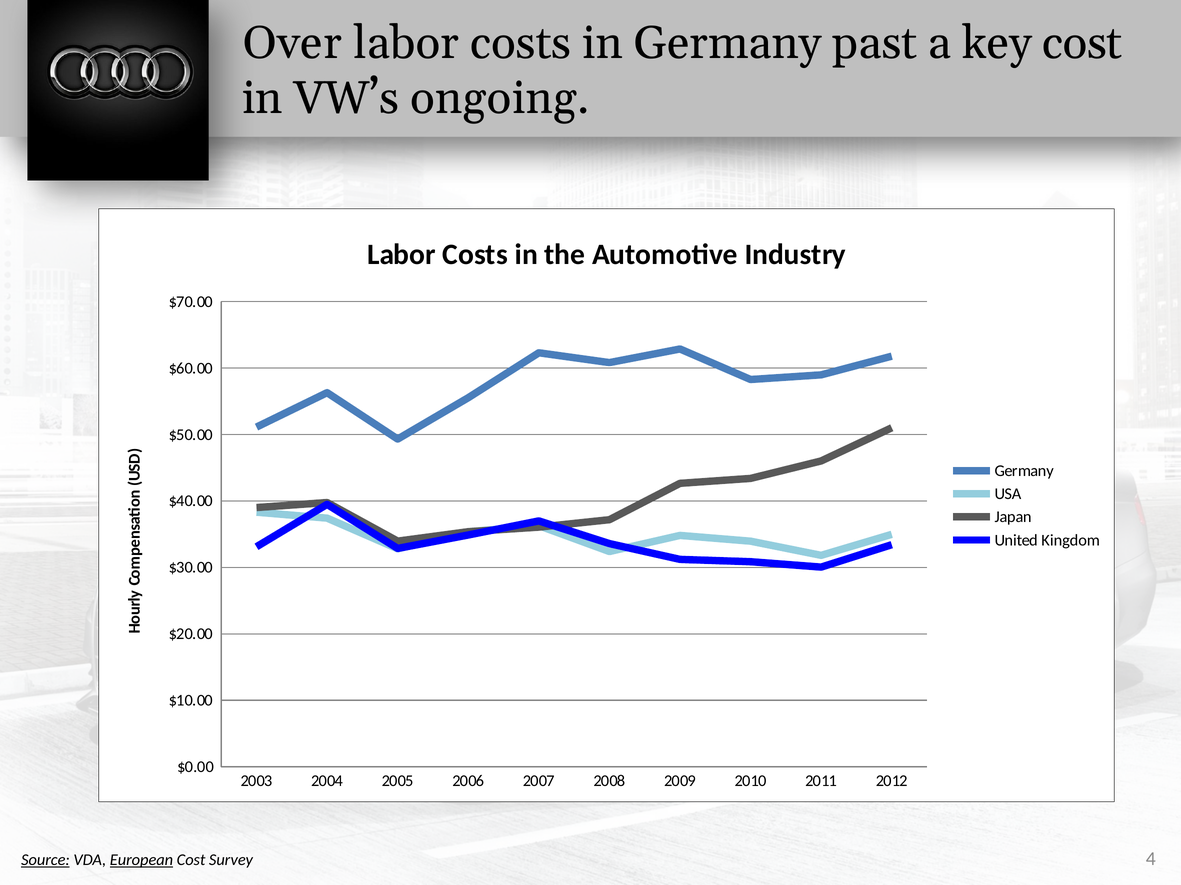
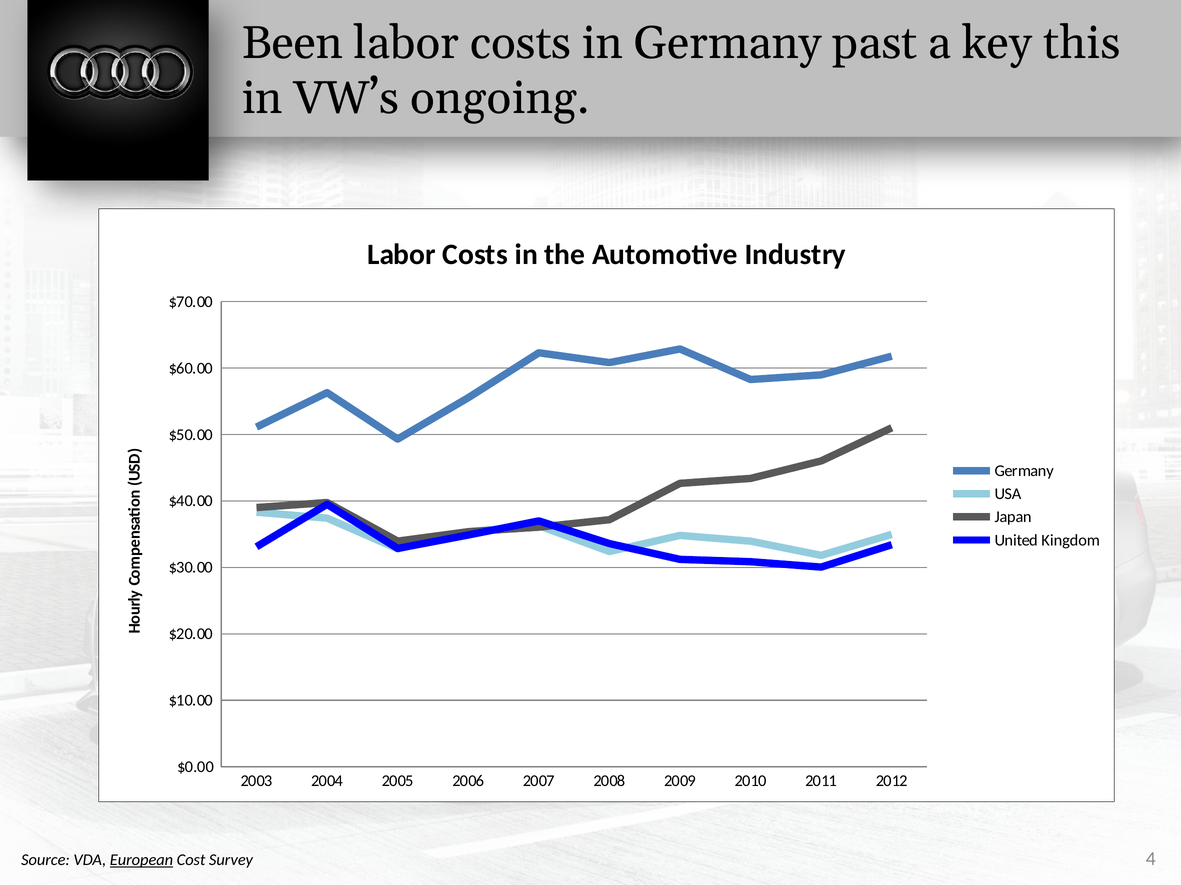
Over: Over -> Been (293, 43)
key cost: cost -> this (1082, 43)
Source underline: present -> none (46, 861)
